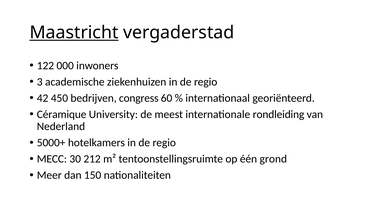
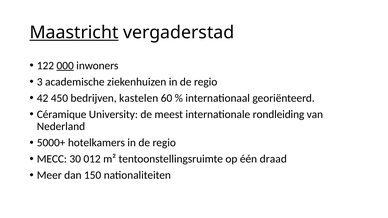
000 underline: none -> present (65, 66)
congress: congress -> kastelen (139, 98)
212: 212 -> 012 (92, 159)
grond: grond -> draad (273, 159)
